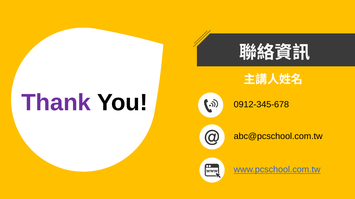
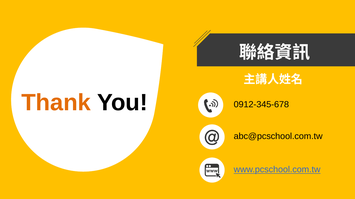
Thank colour: purple -> orange (56, 103)
